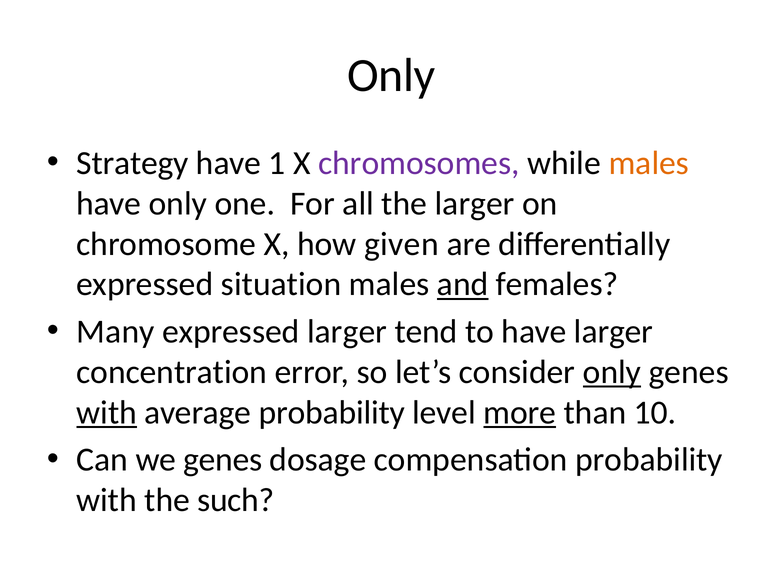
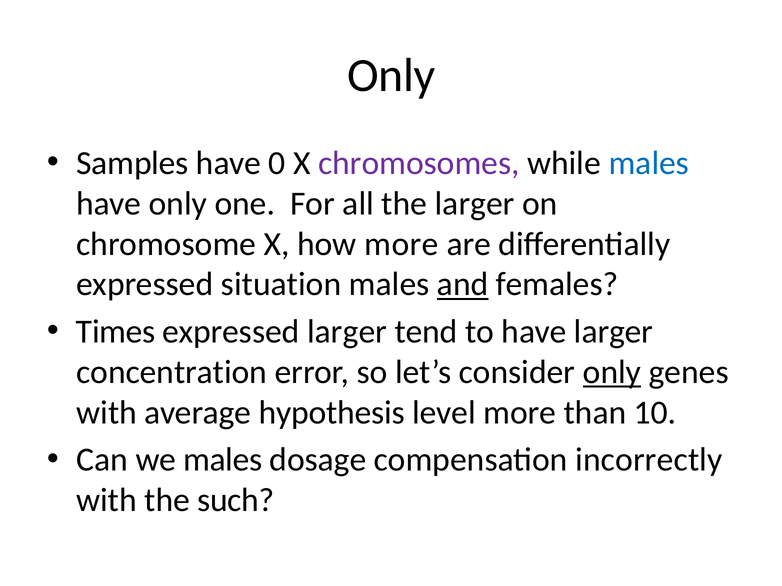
Strategy: Strategy -> Samples (132, 163)
1: 1 -> 0 (277, 163)
males colour: orange -> blue (649, 163)
how given: given -> more (401, 244)
Many: Many -> Times (116, 332)
with underline: present -> none (107, 413)
average probability: probability -> hypothesis (332, 413)
more underline: present -> none (520, 413)
we genes: genes -> males (223, 460)
compensation probability: probability -> incorrectly (649, 460)
